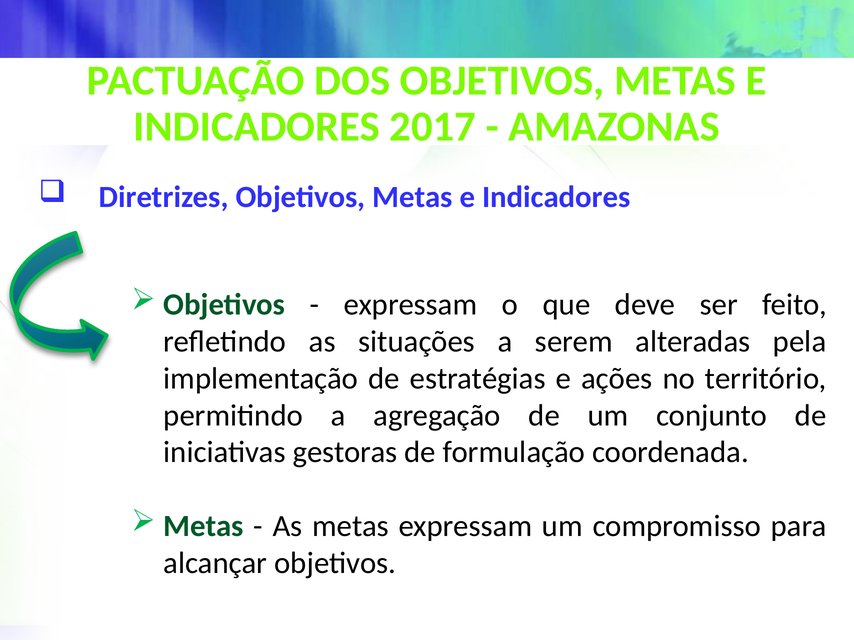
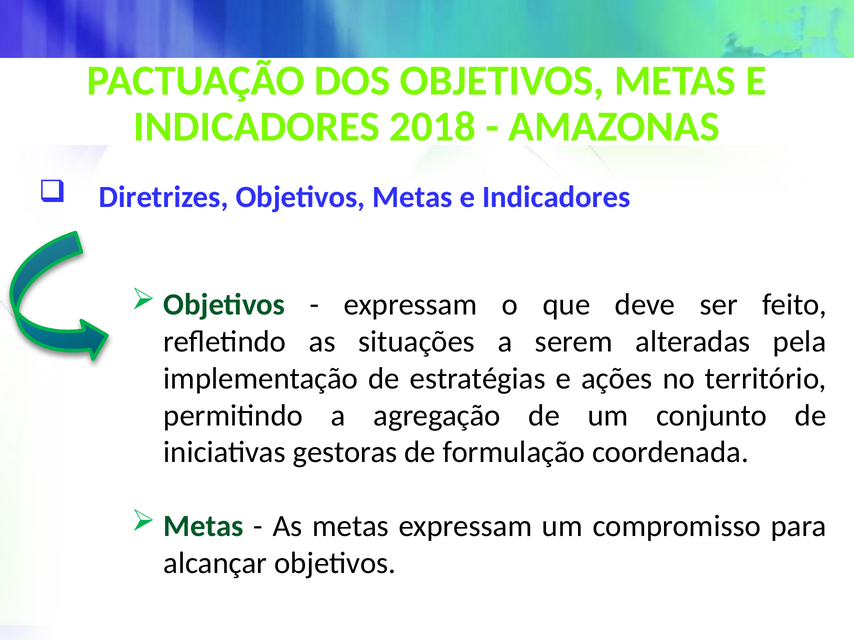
2017: 2017 -> 2018 (433, 127)
